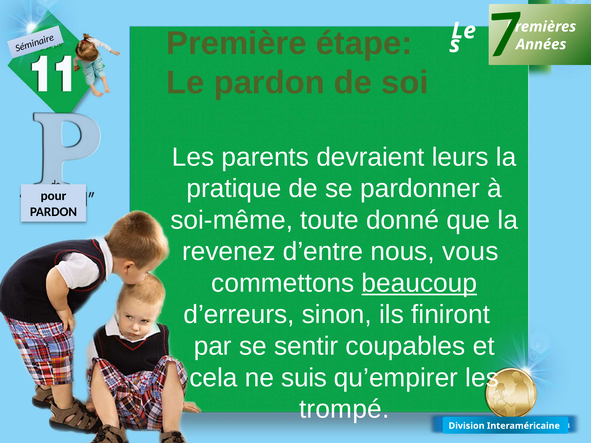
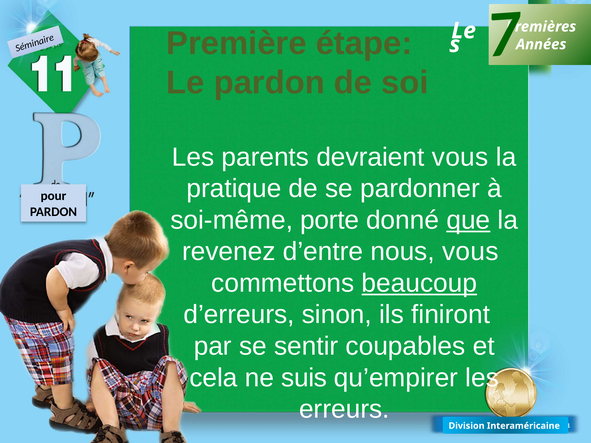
devraient leurs: leurs -> vous (460, 157)
toute: toute -> porte (330, 220)
que underline: none -> present (468, 220)
trompé: trompé -> erreurs (344, 409)
